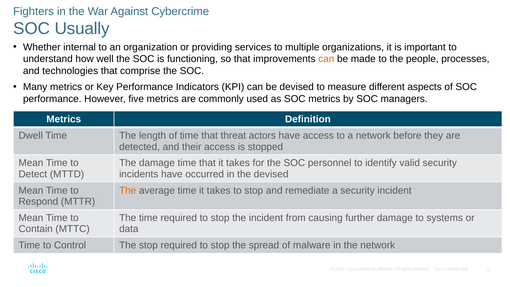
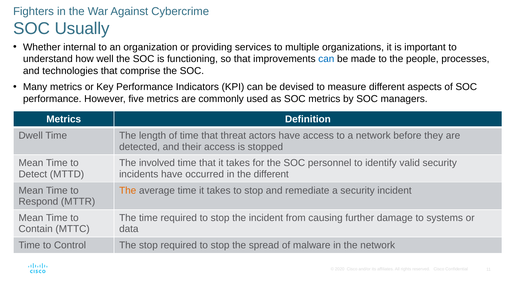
can colour: orange -> blue (326, 59)
The damage: damage -> involved (157, 163)
the devised: devised -> different (271, 174)
